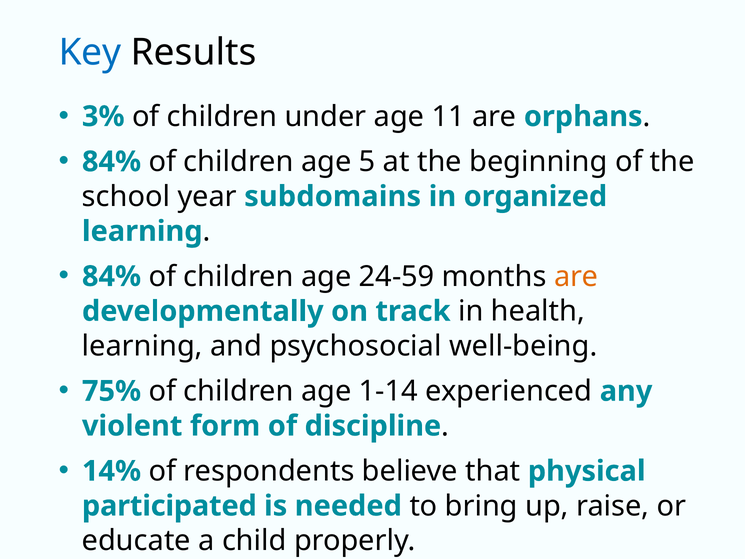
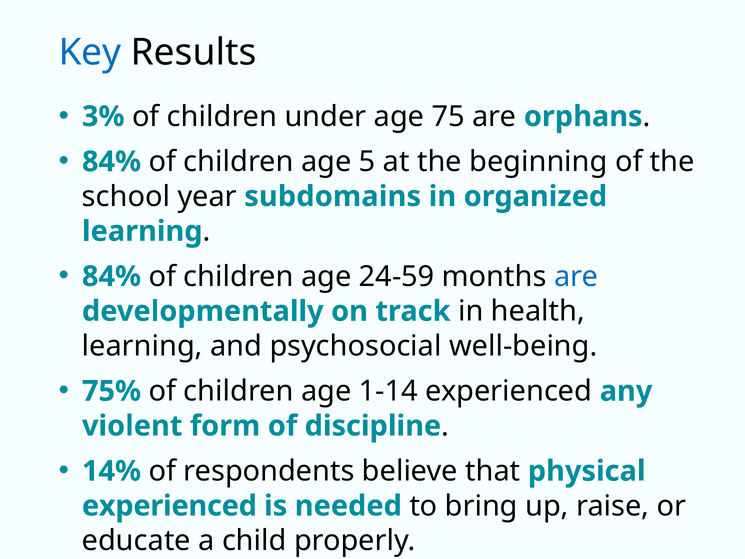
11: 11 -> 75 (448, 116)
are colour: orange -> blue (576, 276)
participated: participated -> experienced (169, 506)
